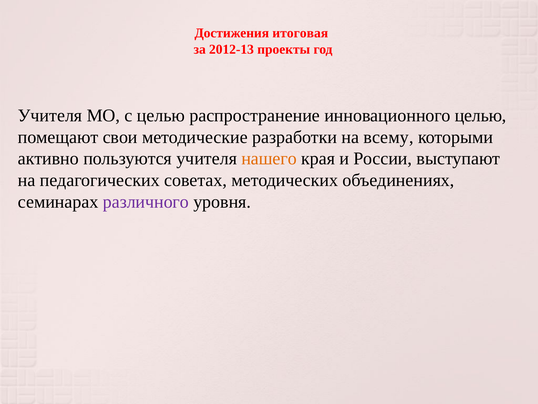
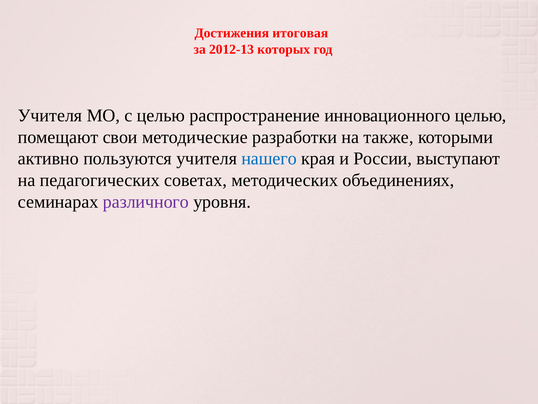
проекты: проекты -> которых (284, 49)
всему: всему -> также (389, 137)
нашего colour: orange -> blue (269, 158)
